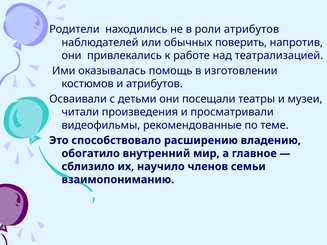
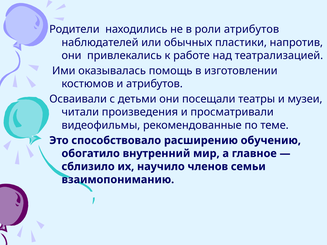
поверить: поверить -> пластики (241, 42)
владению: владению -> обучению (271, 141)
